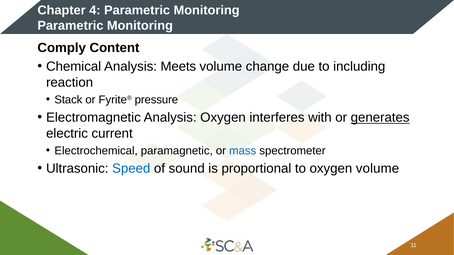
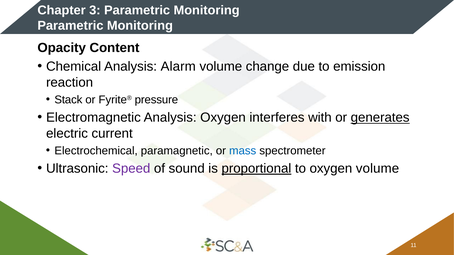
4: 4 -> 3 (95, 10)
Comply: Comply -> Opacity (62, 48)
Meets: Meets -> Alarm (178, 67)
including: including -> emission (359, 67)
Speed colour: blue -> purple (131, 169)
proportional underline: none -> present (256, 169)
